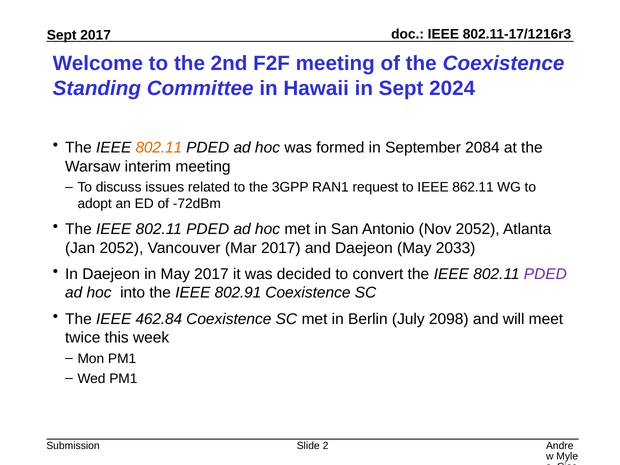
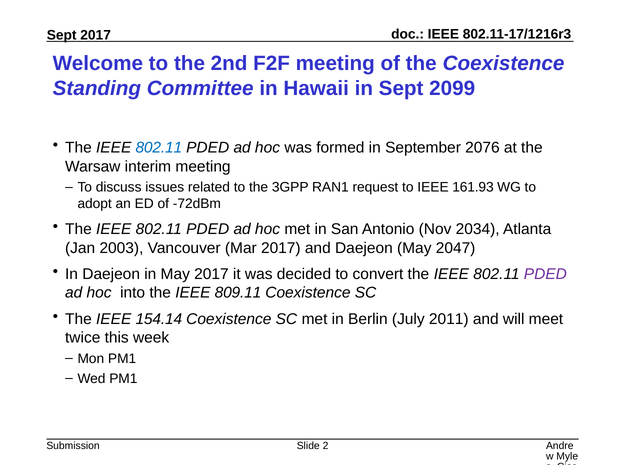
2024: 2024 -> 2099 (452, 88)
802.11 colour: orange -> blue (159, 148)
2084: 2084 -> 2076 (482, 148)
862.11: 862.11 -> 161.93 (473, 187)
Nov 2052: 2052 -> 2034 (478, 229)
Jan 2052: 2052 -> 2003 (121, 248)
2033: 2033 -> 2047 (456, 248)
802.91: 802.91 -> 809.11 (238, 293)
462.84: 462.84 -> 154.14 (159, 319)
2098: 2098 -> 2011 (449, 319)
